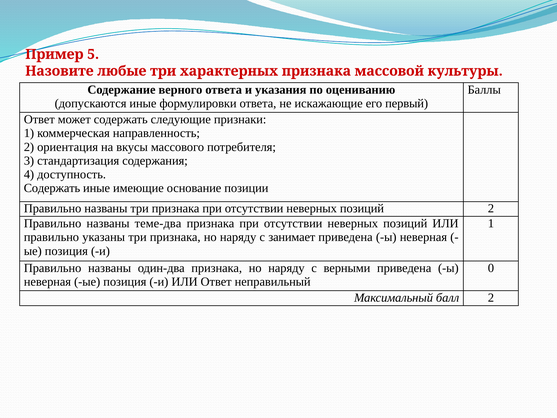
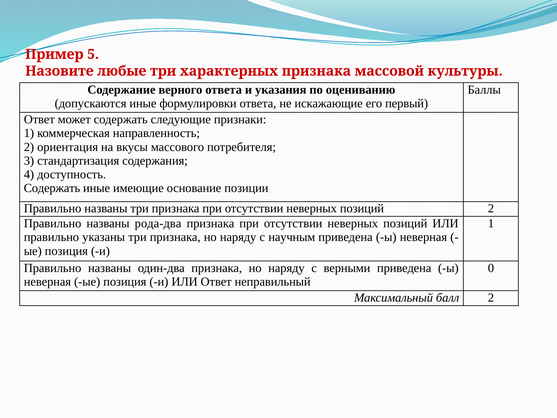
теме-два: теме-два -> рода-два (158, 223)
занимает: занимает -> научным (292, 237)
